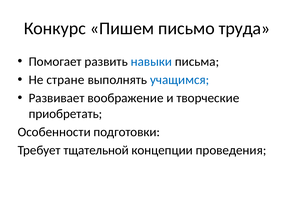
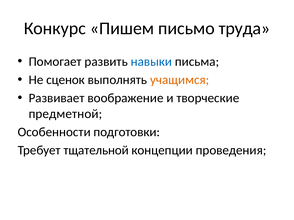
стране: стране -> сценок (66, 80)
учащимся colour: blue -> orange (180, 80)
приобретать: приобретать -> предметной (65, 114)
